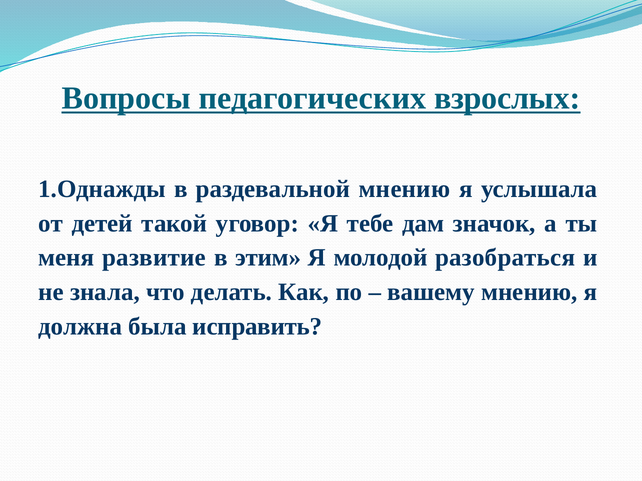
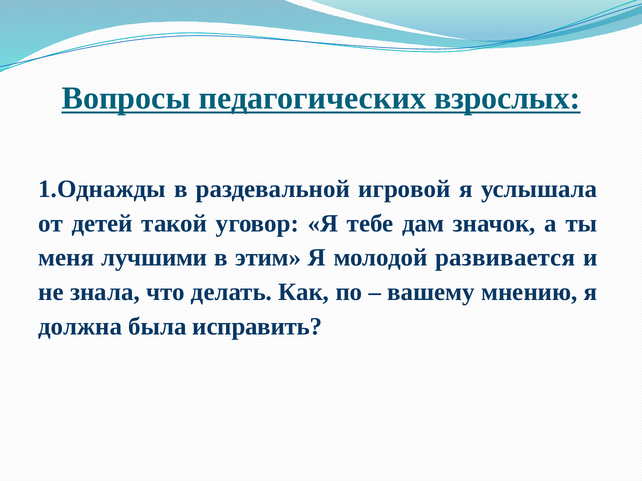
раздевальной мнению: мнению -> игровой (405, 189)
развитие: развитие -> лучшими (154, 258)
разобраться: разобраться -> развивается (505, 258)
